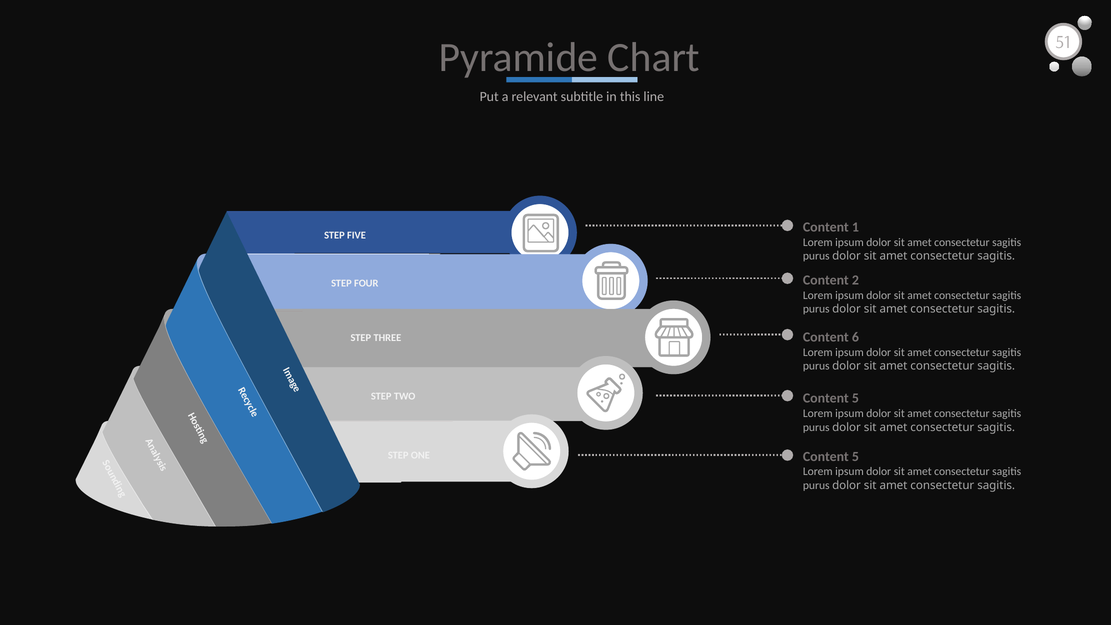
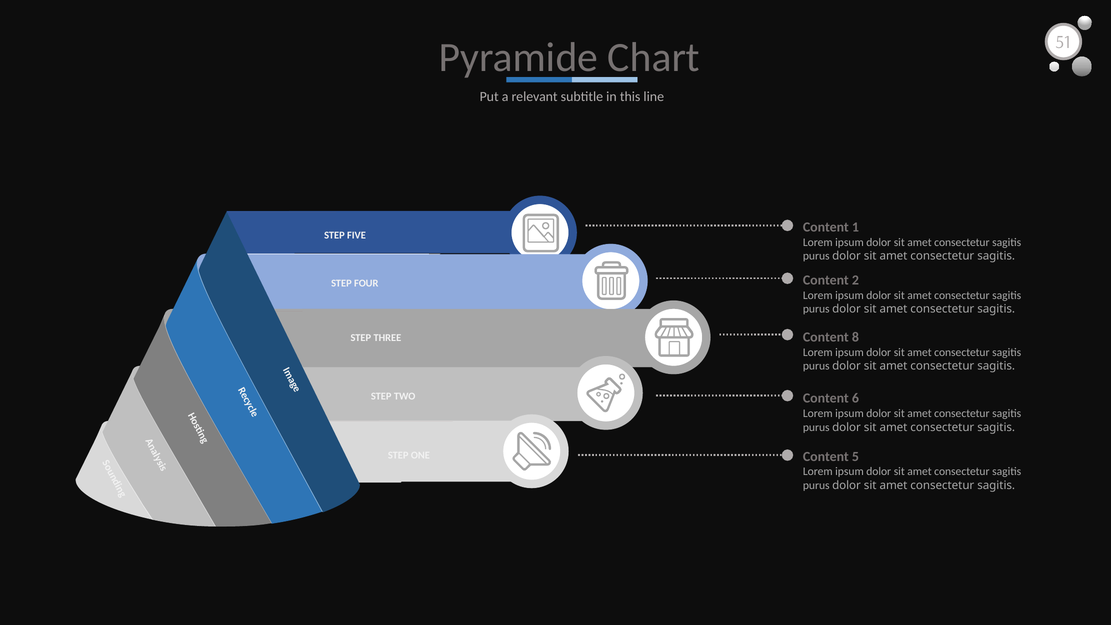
6: 6 -> 8 (855, 337)
5: 5 -> 6 (855, 398)
